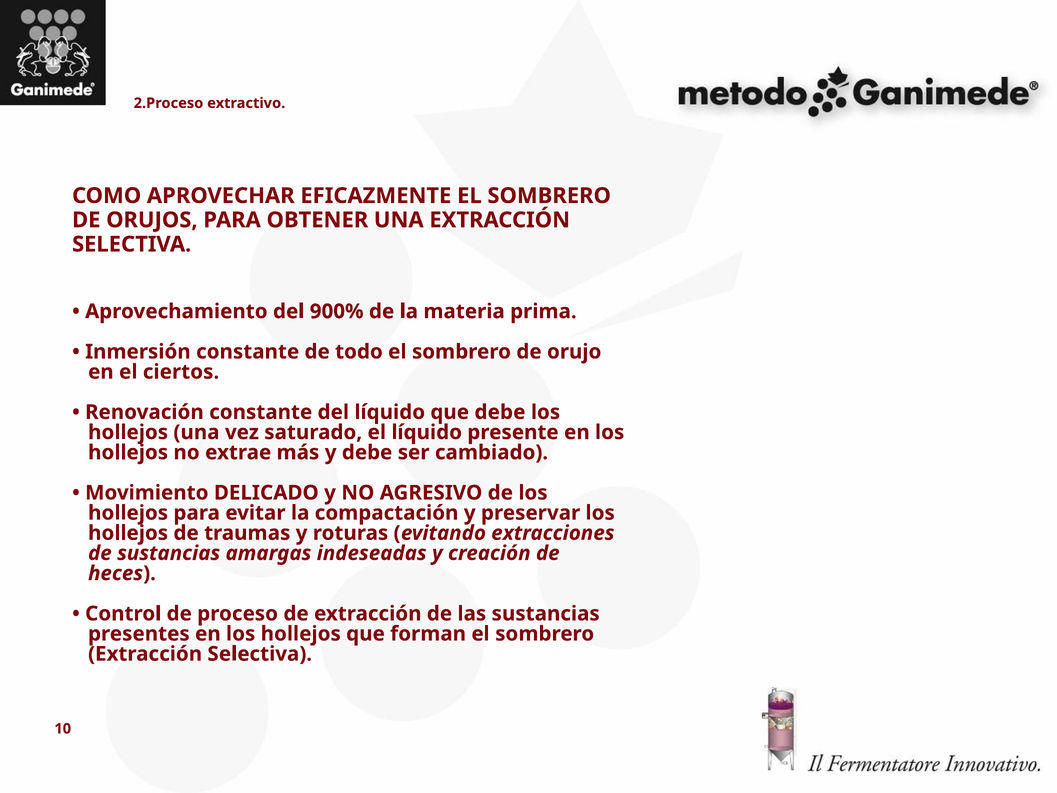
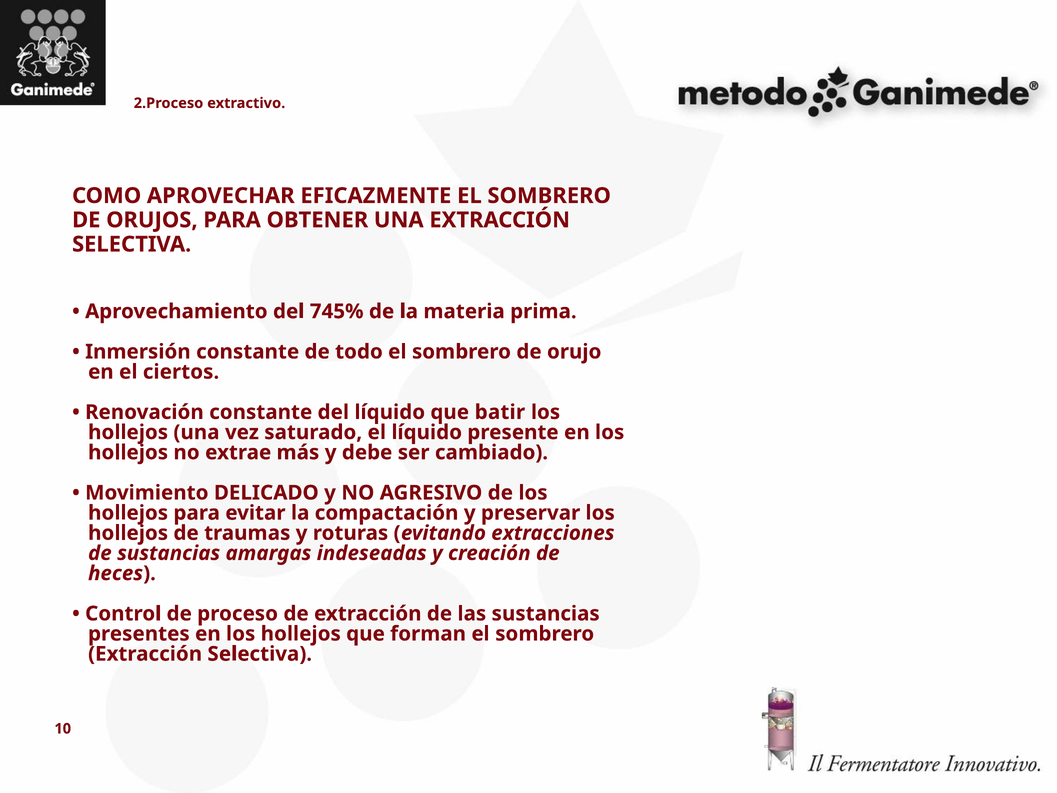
900%: 900% -> 745% (337, 311)
que debe: debe -> batir (500, 412)
